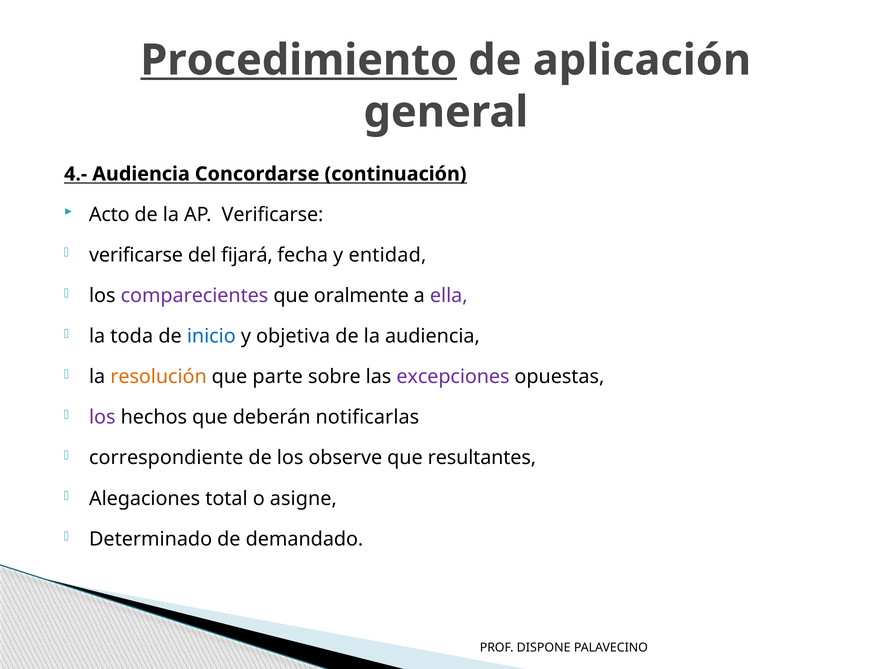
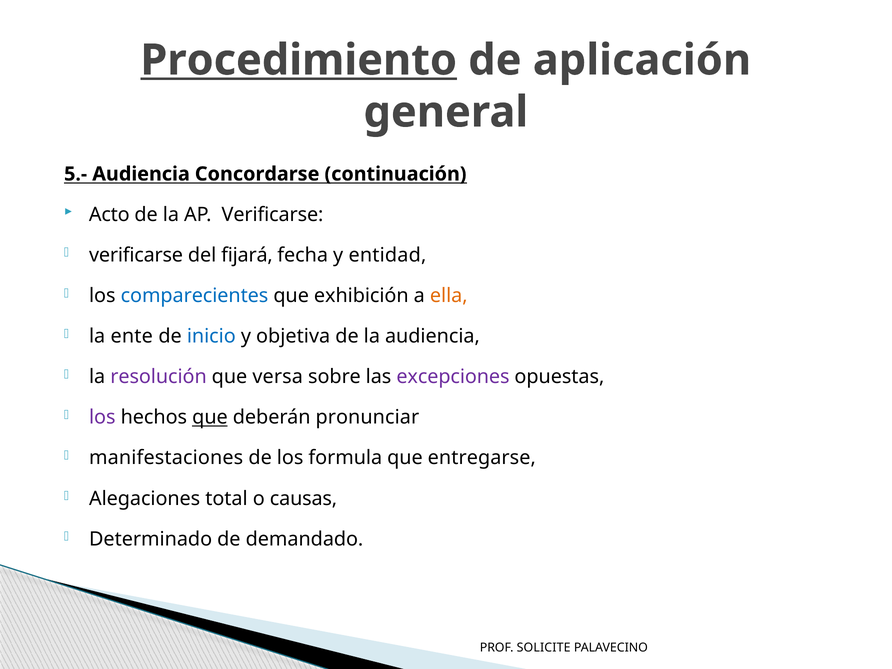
4.-: 4.- -> 5.- (76, 174)
comparecientes colour: purple -> blue (194, 296)
oralmente: oralmente -> exhibición (361, 296)
ella colour: purple -> orange (449, 296)
toda: toda -> ente (132, 336)
resolución colour: orange -> purple (159, 377)
parte: parte -> versa (278, 377)
que underline: none -> present (210, 417)
notificarlas: notificarlas -> pronunciar (367, 417)
correspondiente: correspondiente -> manifestaciones (166, 458)
observe: observe -> formula (345, 458)
resultantes: resultantes -> entregarse (482, 458)
asigne: asigne -> causas (303, 498)
DISPONE: DISPONE -> SOLICITE (544, 648)
